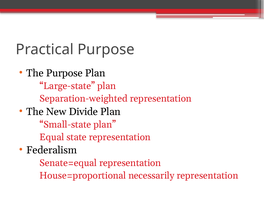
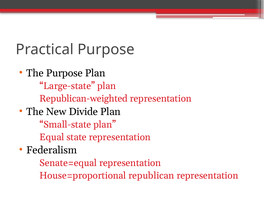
Separation-weighted: Separation-weighted -> Republican-weighted (84, 99)
necessarily: necessarily -> republican (151, 176)
